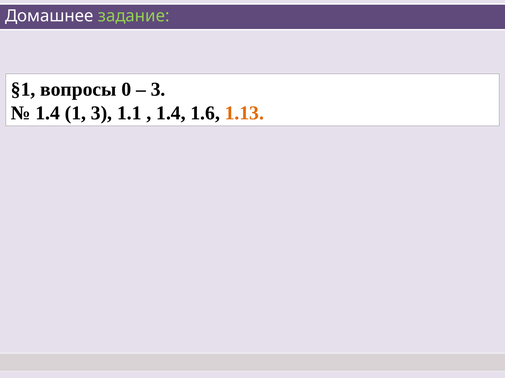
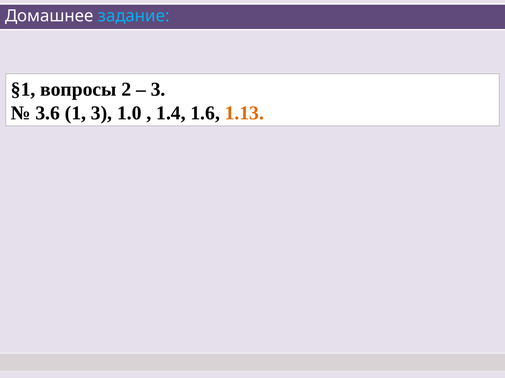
задание colour: light green -> light blue (134, 16)
0: 0 -> 2 (126, 90)
1.4: 1.4 -> 3.6 (48, 113)
1.1: 1.1 -> 1.0 (129, 113)
